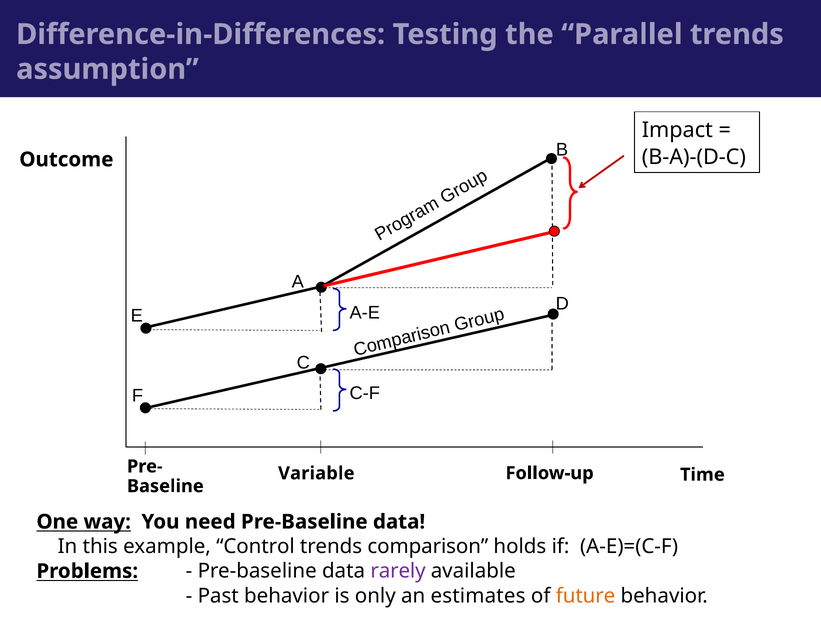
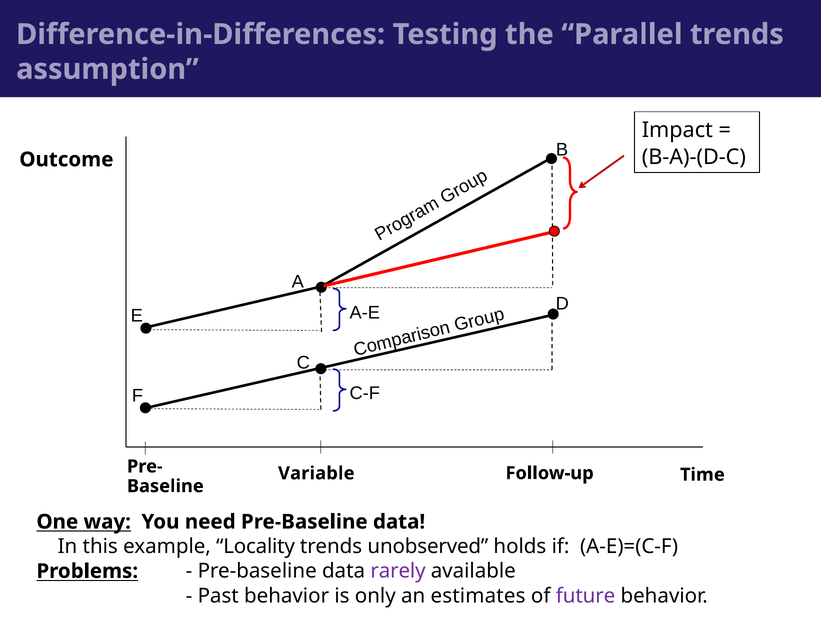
Control: Control -> Locality (255, 546)
comparison: comparison -> unobserved (428, 546)
future colour: orange -> purple (586, 595)
